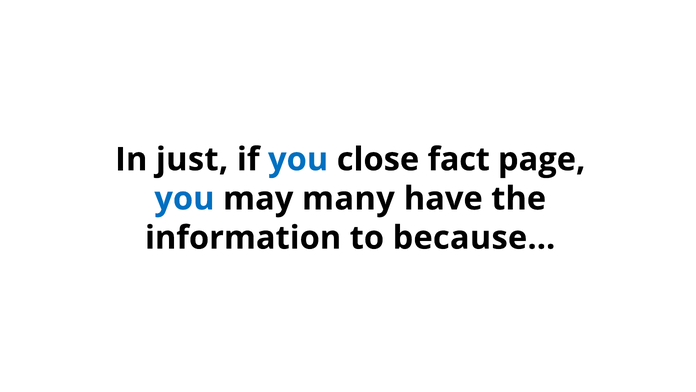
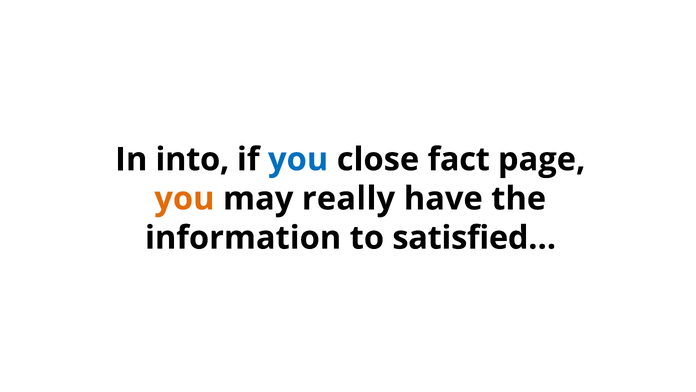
just: just -> into (192, 159)
you colour: blue -> orange (184, 198)
many: many -> really (348, 198)
because…: because… -> satisfied… (474, 238)
